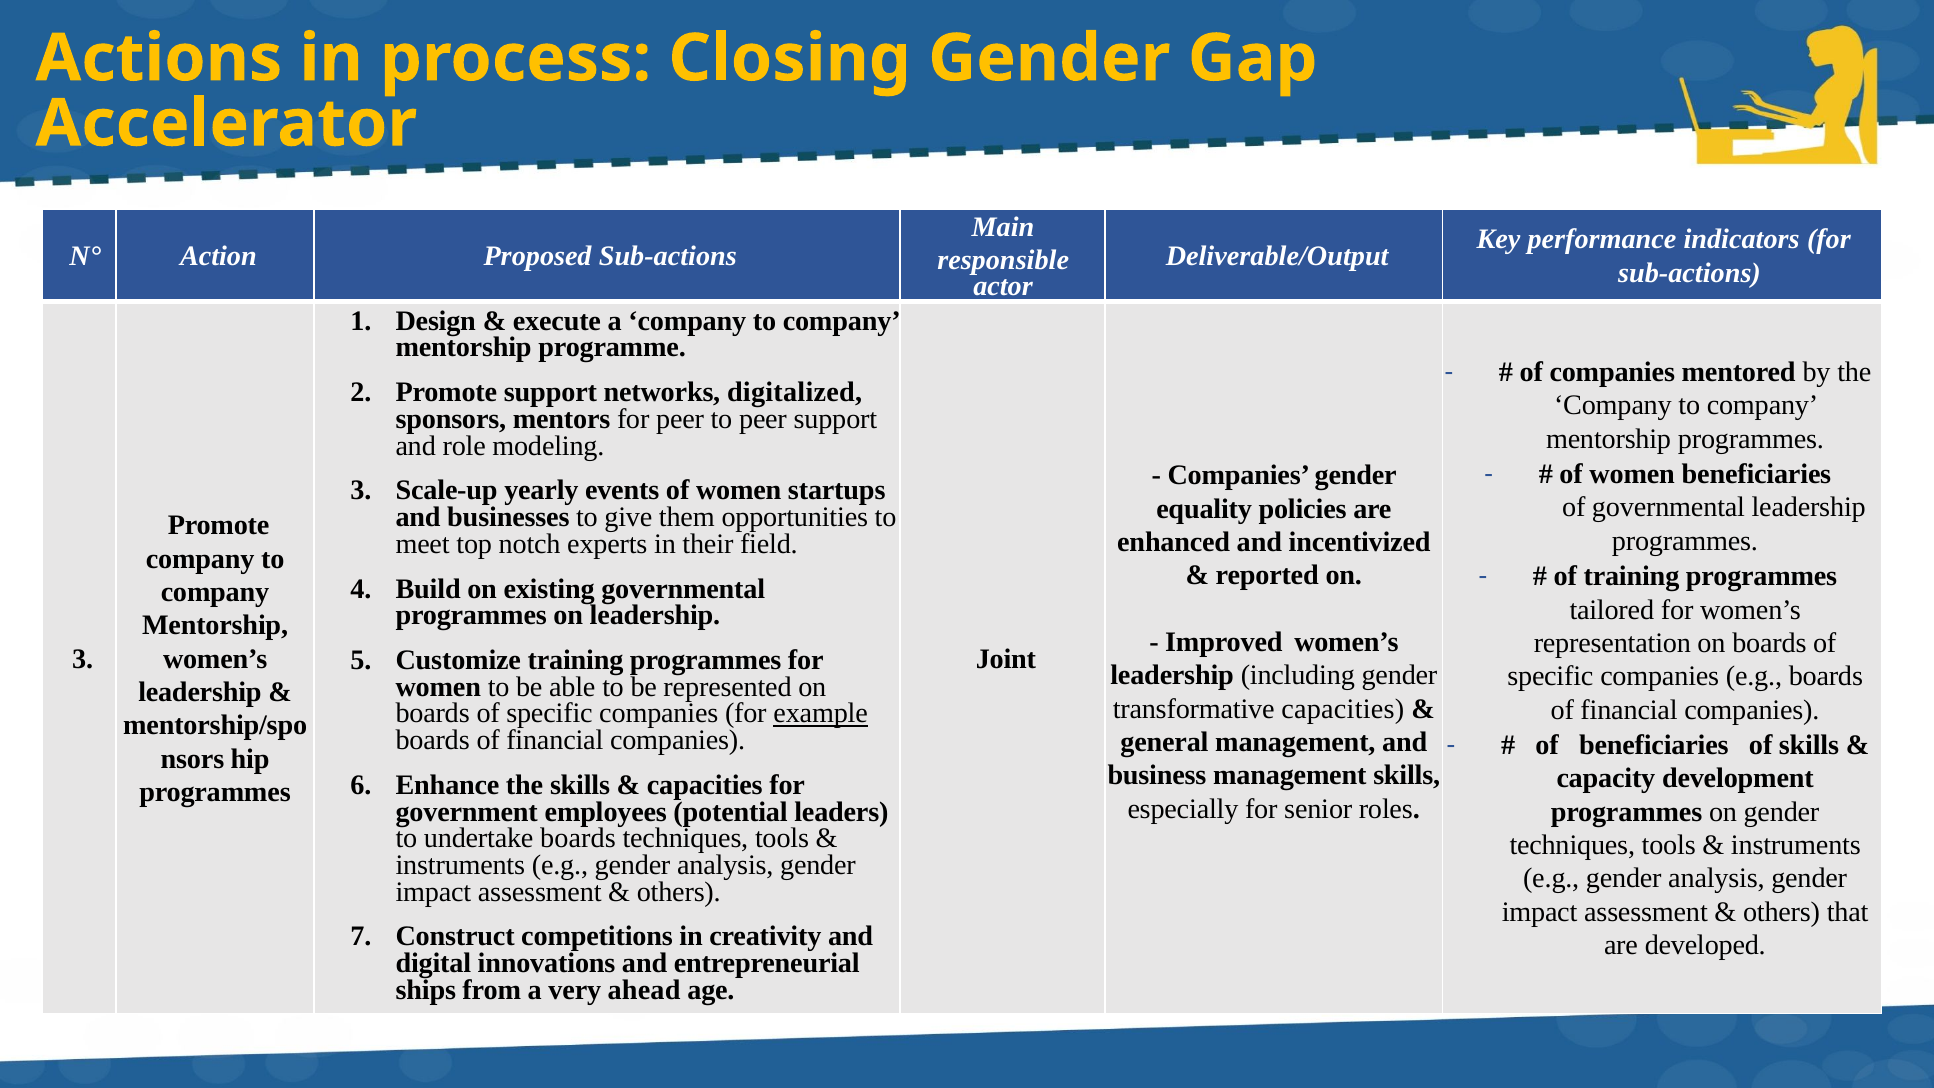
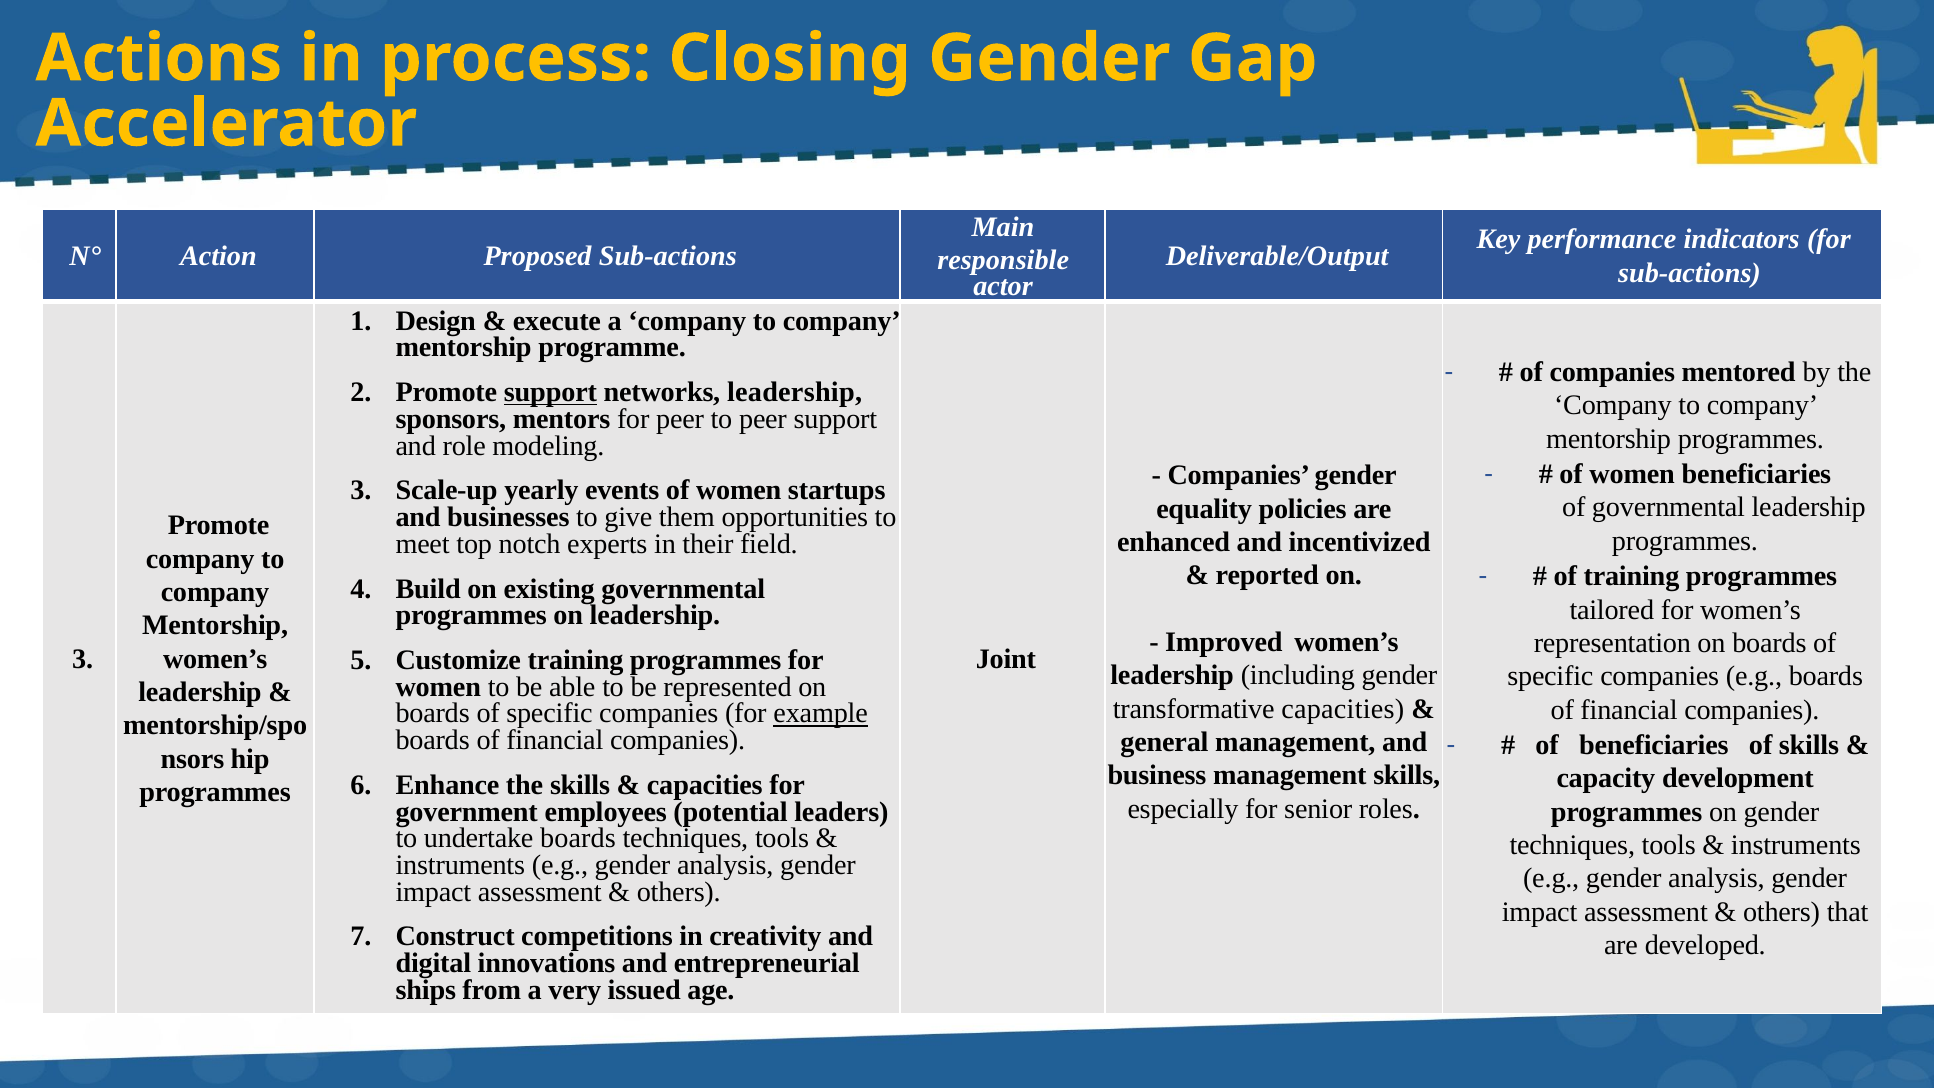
support underline: none -> present (550, 392)
networks digitalized: digitalized -> leadership (795, 392)
ahead: ahead -> issued (644, 990)
